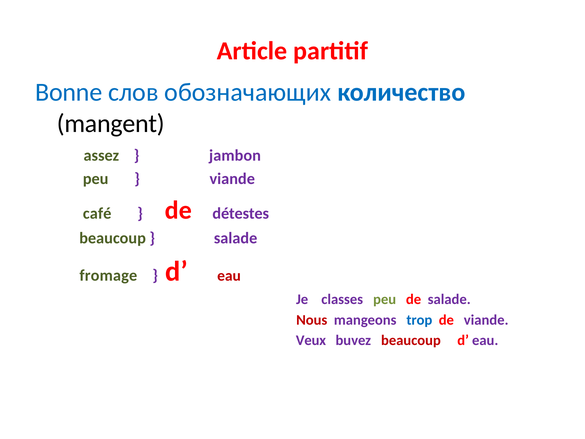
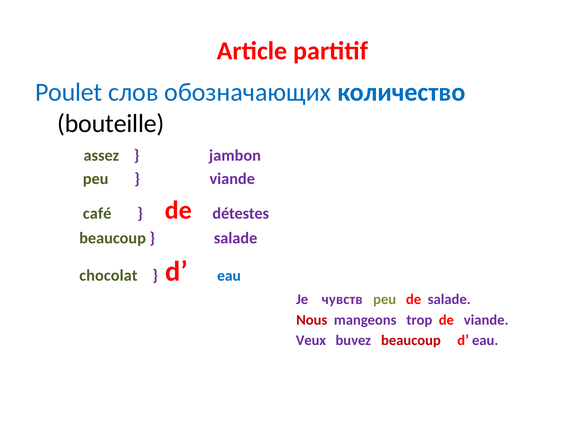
Bonne: Bonne -> Poulet (69, 92)
mangent: mangent -> bouteille (111, 124)
fromage: fromage -> chocolat (108, 275)
eau colour: red -> blue (229, 276)
classes: classes -> чувств (342, 299)
trop colour: blue -> purple (419, 320)
